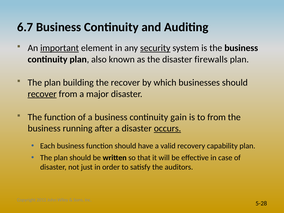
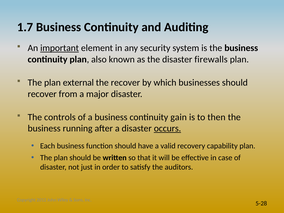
6.7: 6.7 -> 1.7 (25, 27)
security underline: present -> none (155, 48)
building: building -> external (78, 83)
recover underline: present -> none (42, 94)
The function: function -> controls (60, 117)
to from: from -> then (216, 117)
